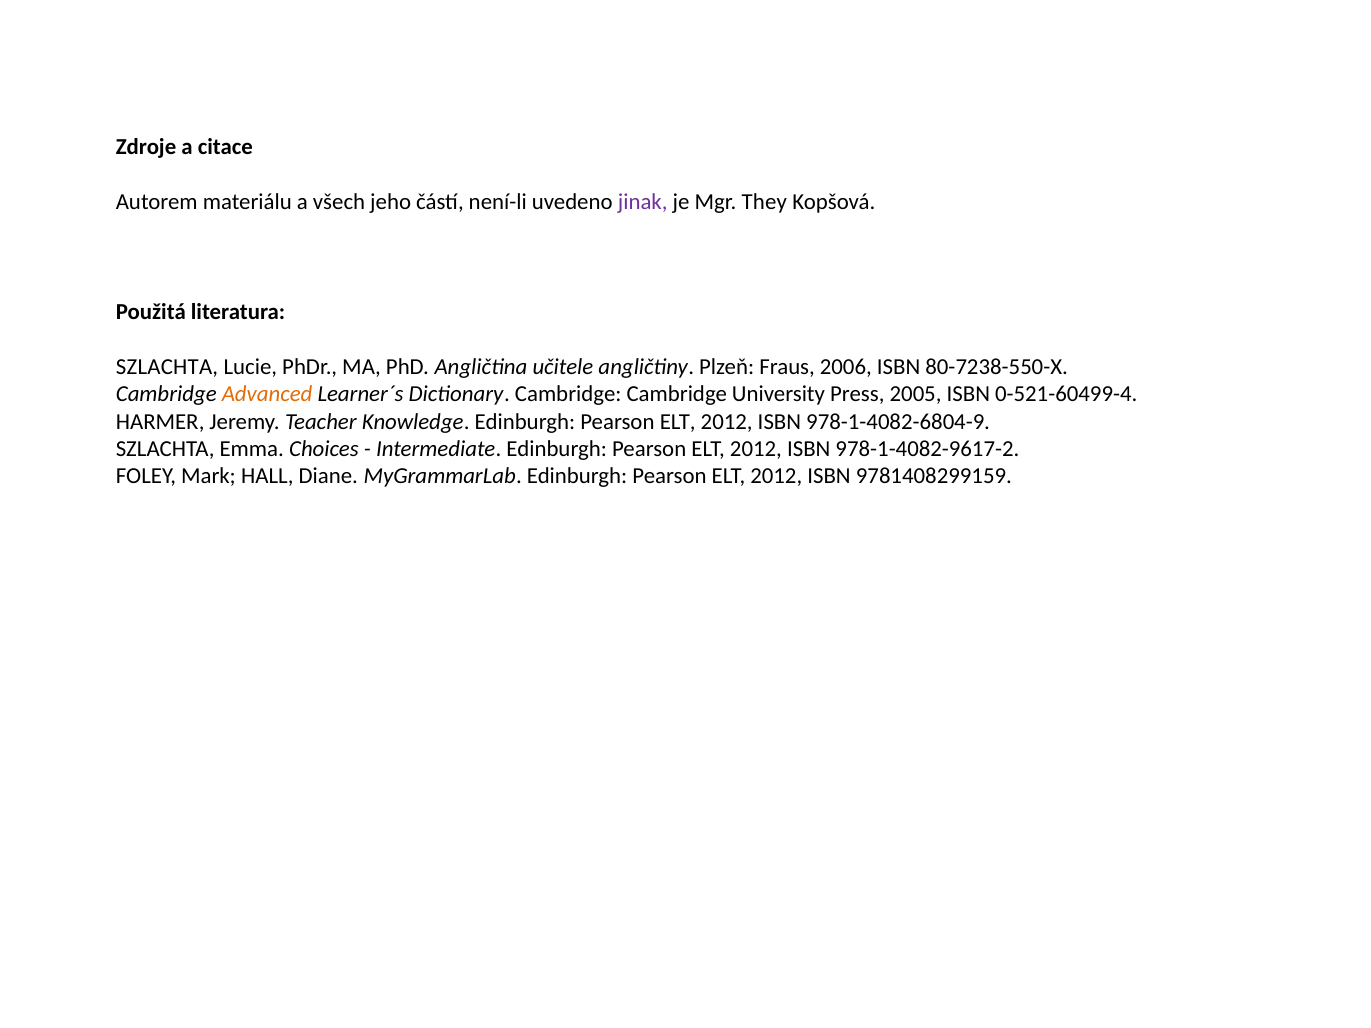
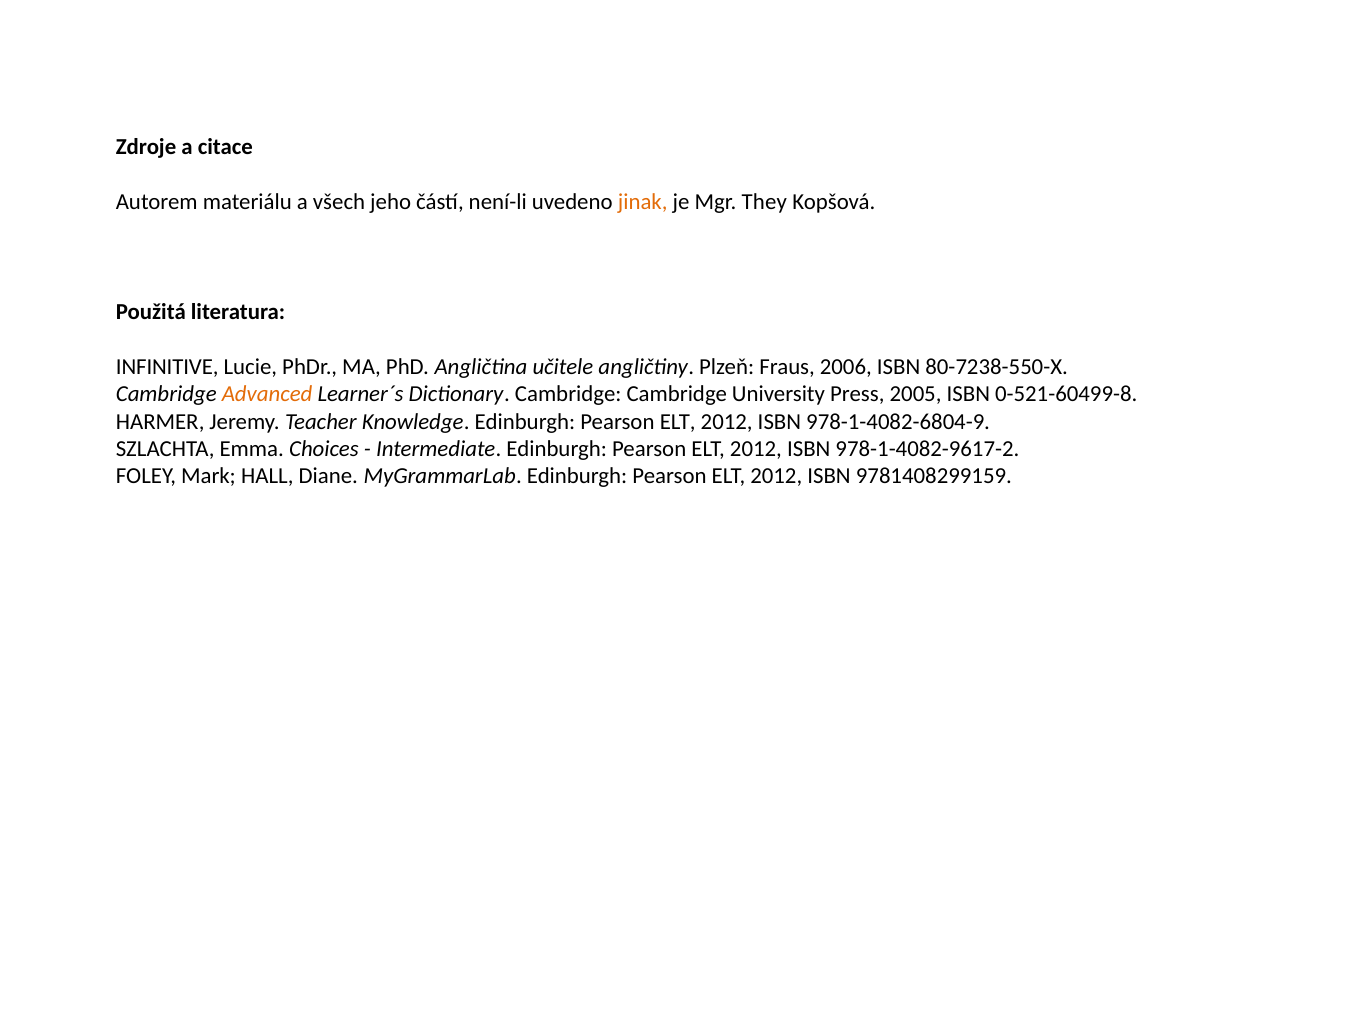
jinak colour: purple -> orange (643, 202)
SZLACHTA: SZLACHTA -> INFINITIVE (167, 367)
0-521-60499-4: 0-521-60499-4 -> 0-521-60499-8 (1066, 394)
